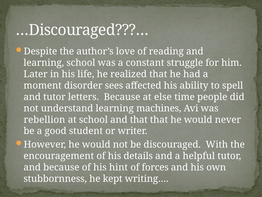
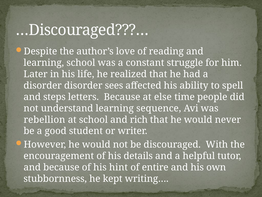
moment: moment -> disorder (43, 85)
and tutor: tutor -> steps (54, 97)
machines: machines -> sequence (159, 108)
and that: that -> rich (139, 119)
forces: forces -> entire (155, 167)
